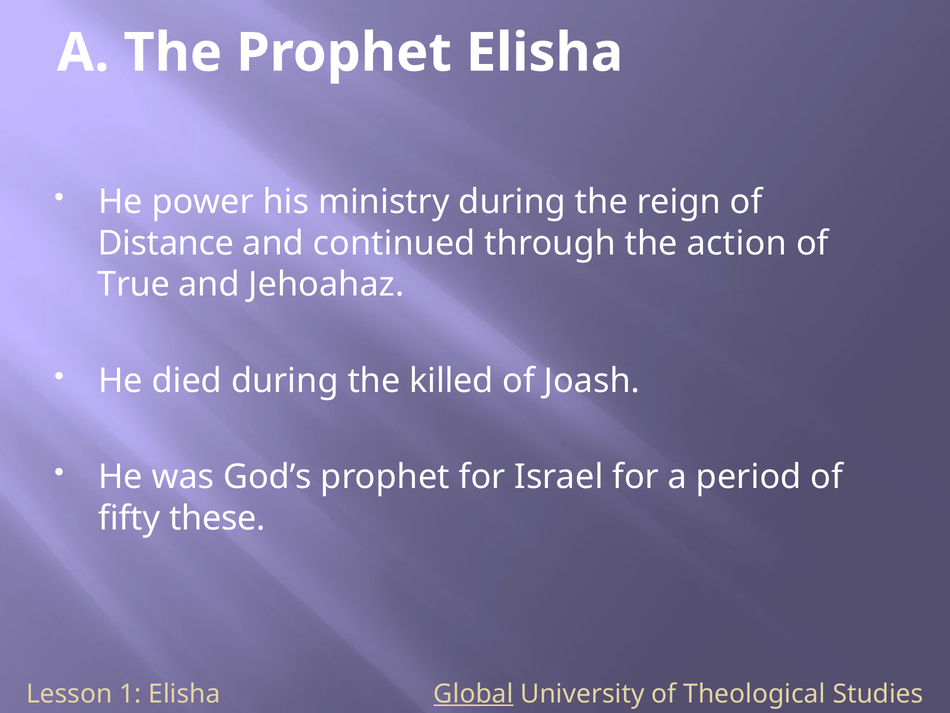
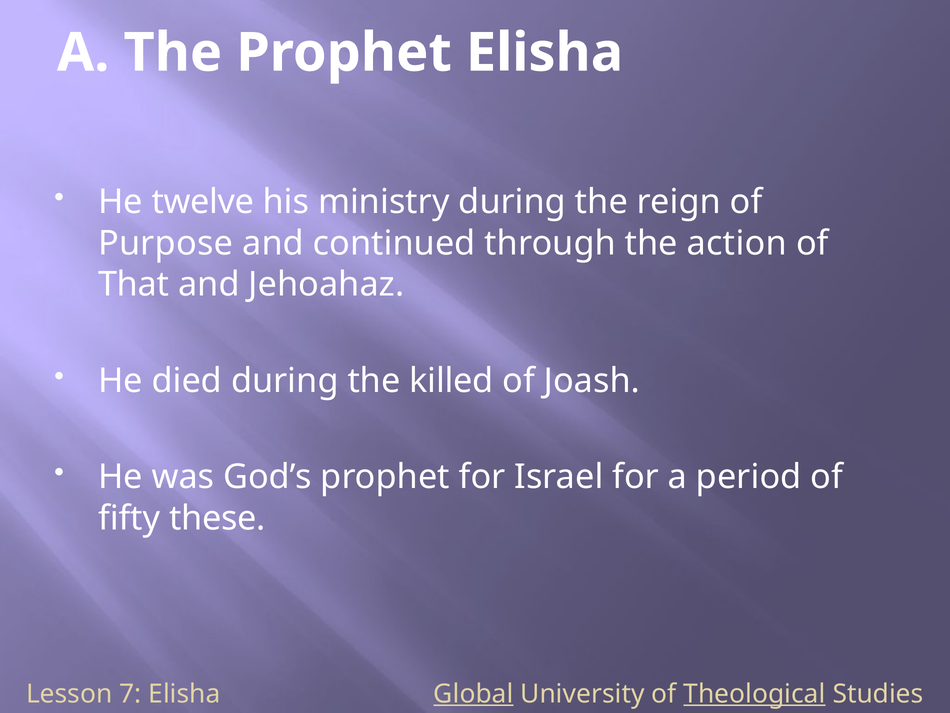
power: power -> twelve (203, 202)
Distance: Distance -> Purpose (166, 243)
True: True -> That (134, 284)
1: 1 -> 7 (130, 693)
Theological underline: none -> present (754, 693)
